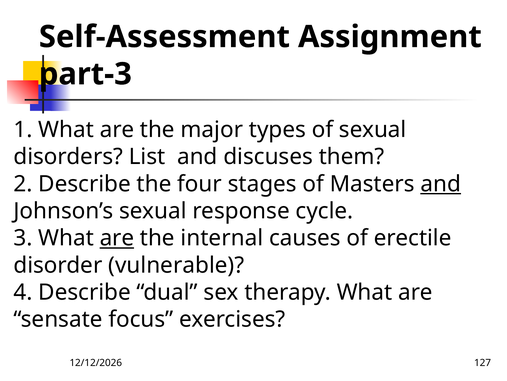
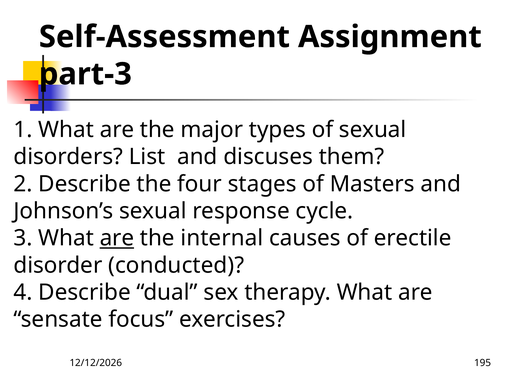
and underline: present -> none (441, 184)
vulnerable: vulnerable -> conducted (176, 265)
127: 127 -> 195 (483, 362)
